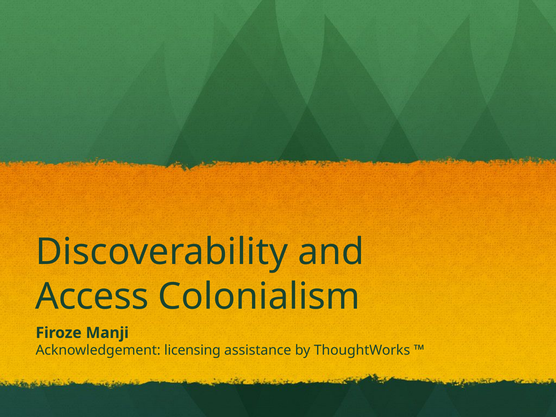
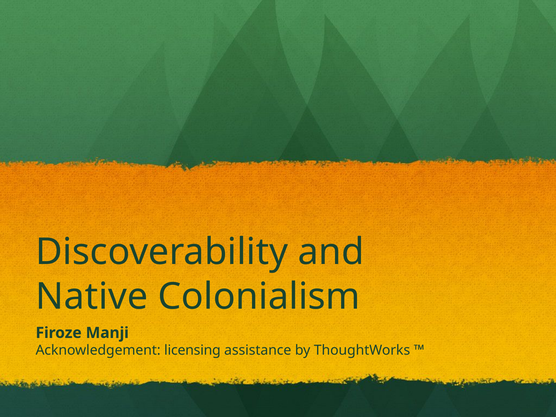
Access: Access -> Native (92, 297)
